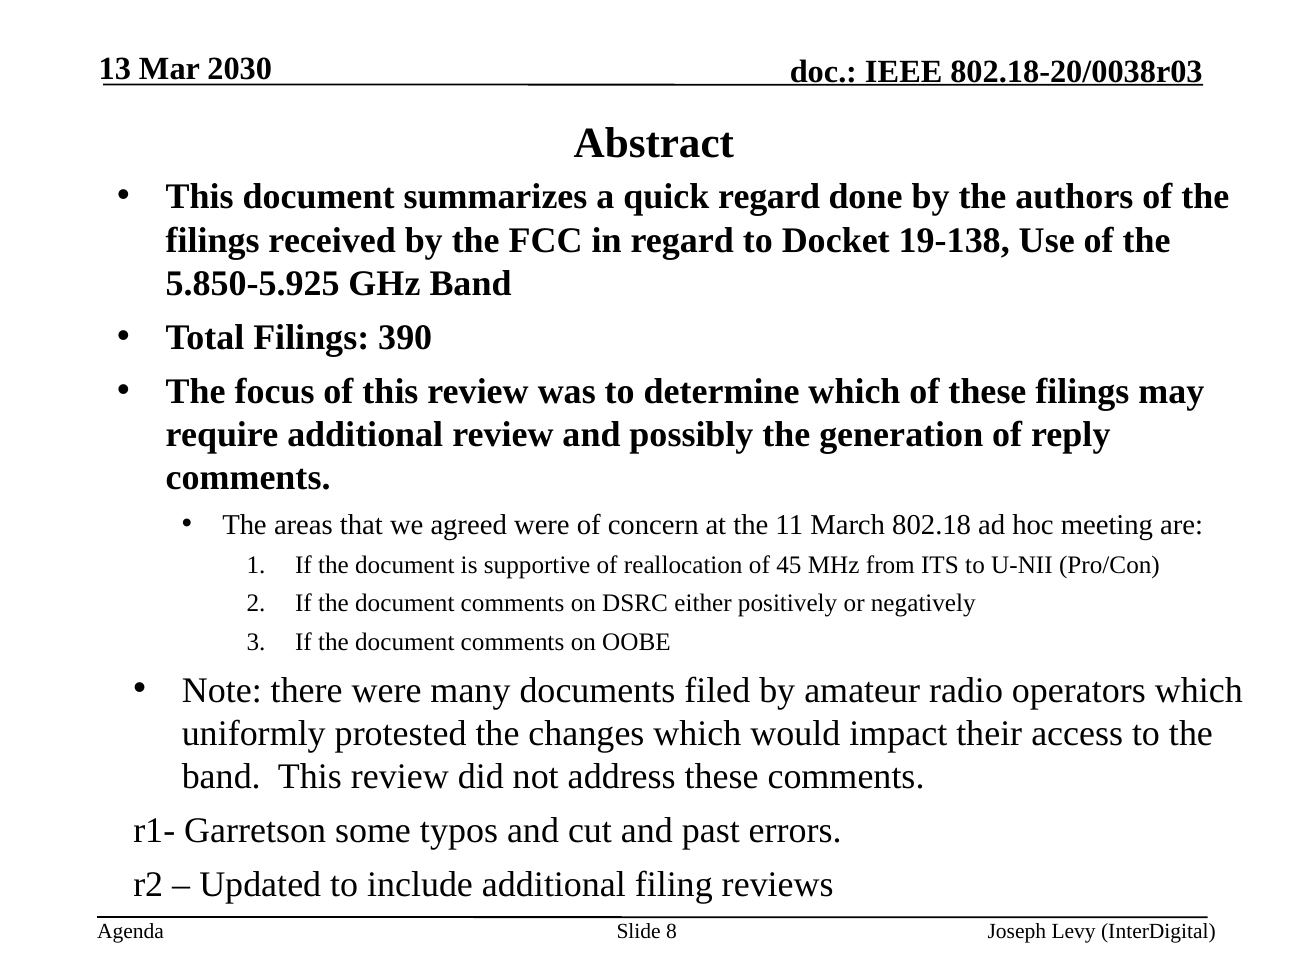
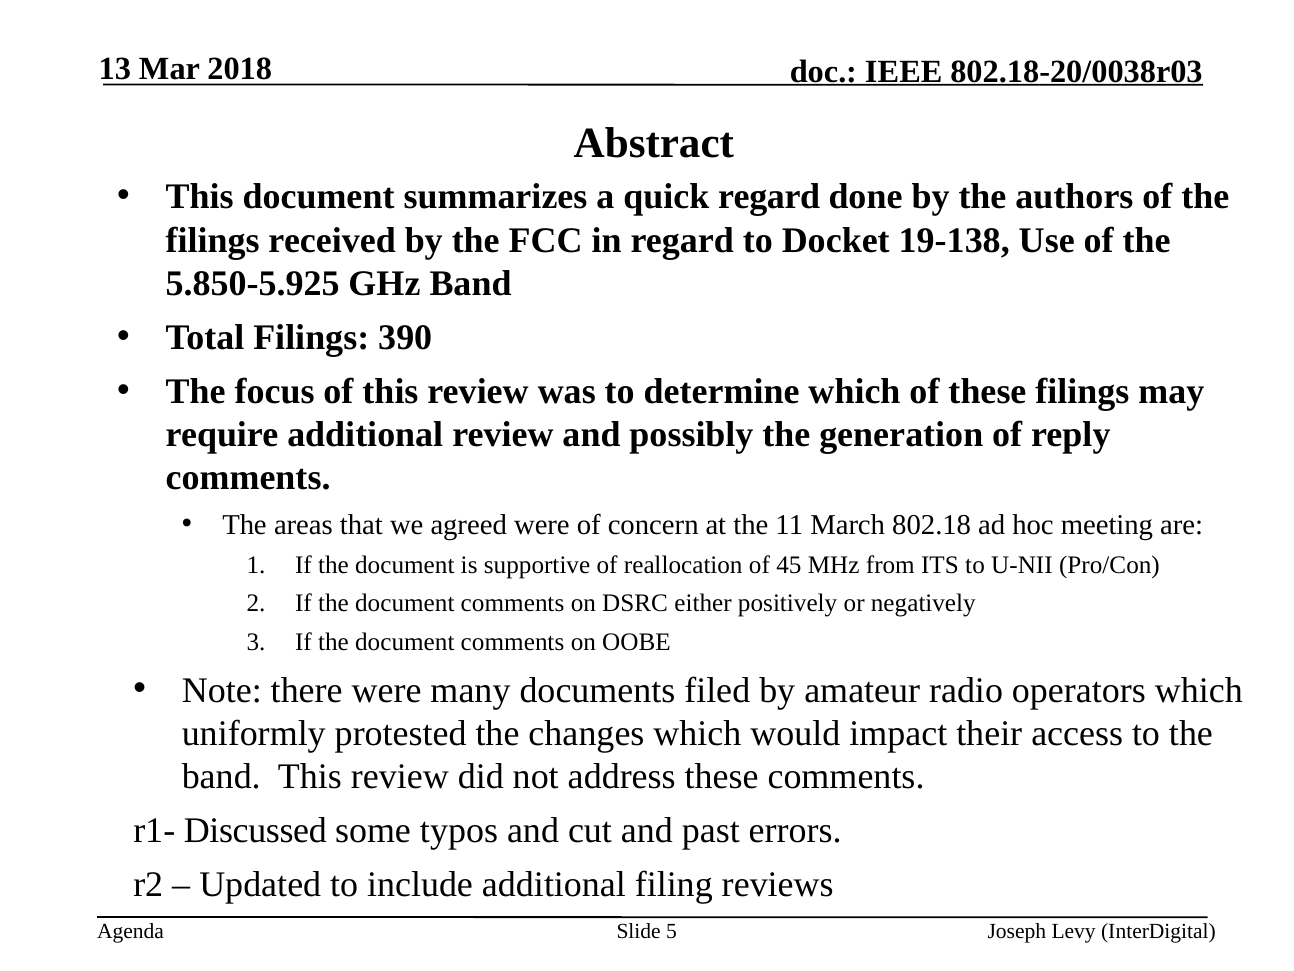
2030: 2030 -> 2018 (240, 69)
Garretson: Garretson -> Discussed (255, 830)
8: 8 -> 5 (672, 931)
